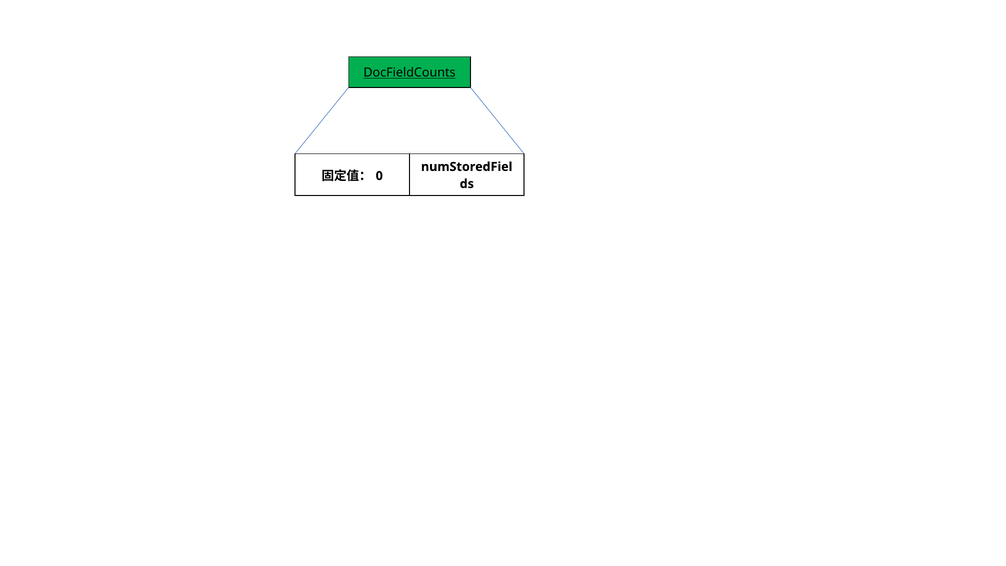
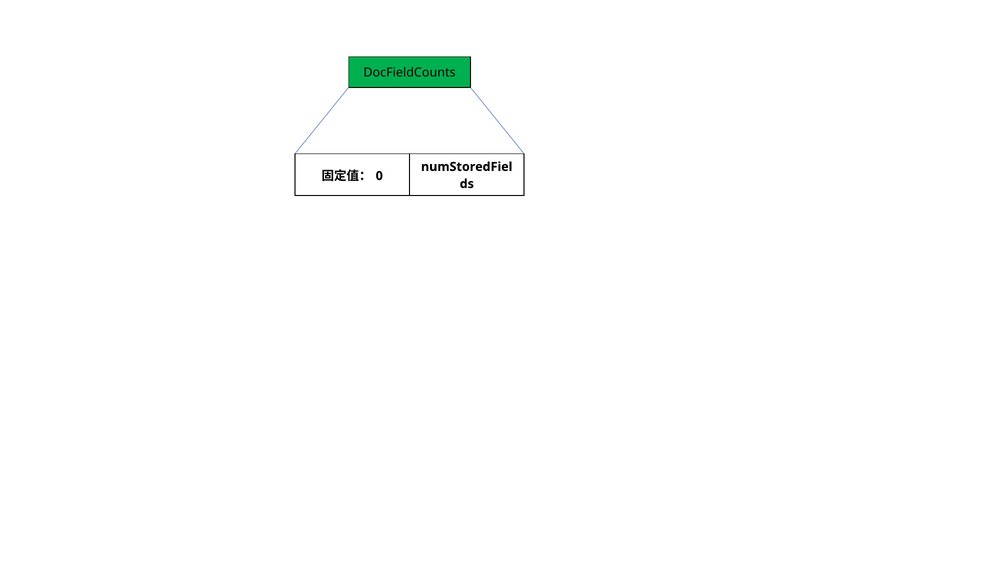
DocFieldCounts underline: present -> none (410, 73)
